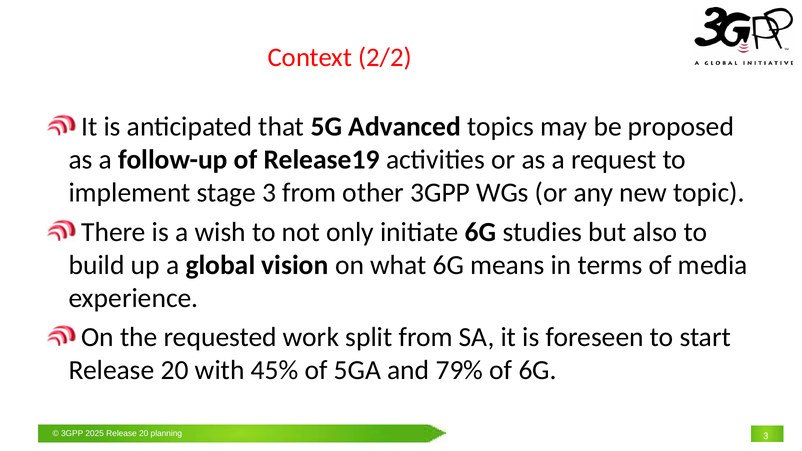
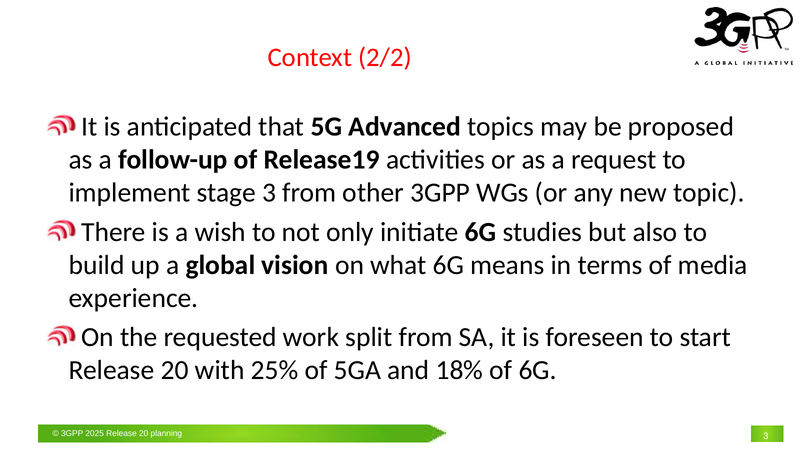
45%: 45% -> 25% (274, 370)
79%: 79% -> 18% (459, 370)
